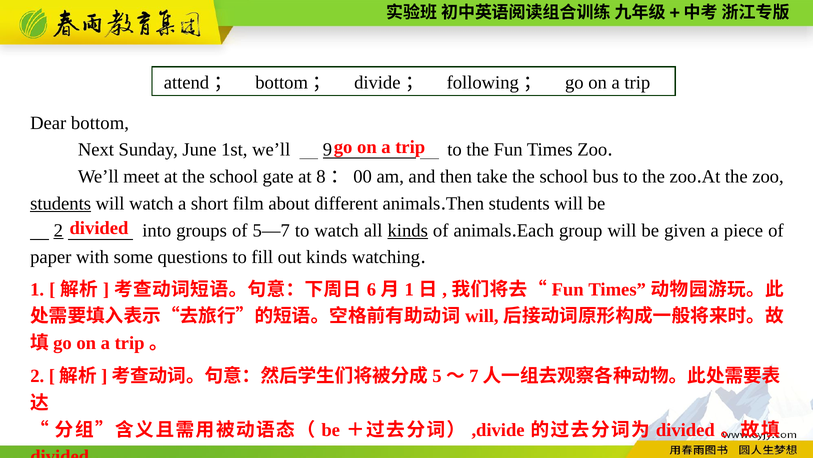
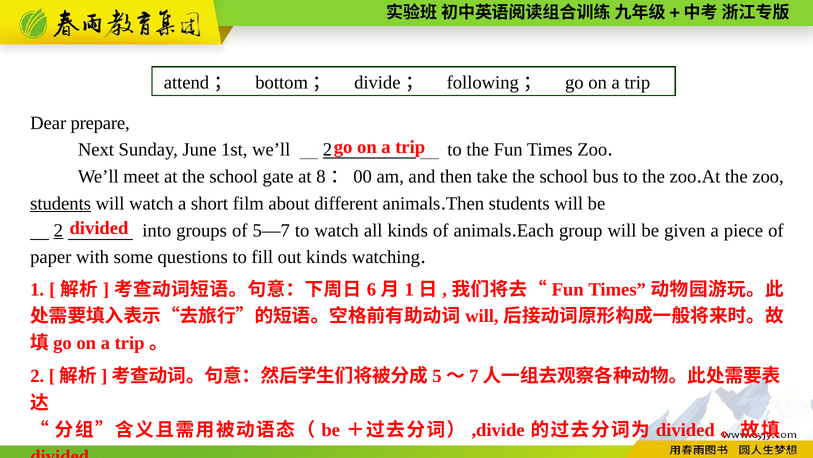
bottom: bottom -> prepare (100, 123)
we’ll 9: 9 -> 2 (327, 150)
kinds underline: present -> none (408, 230)
